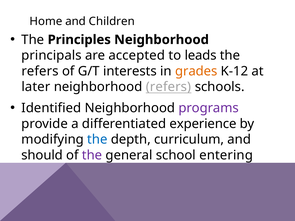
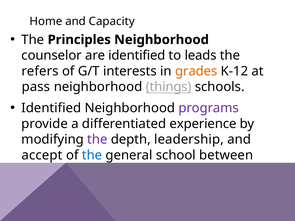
Children: Children -> Capacity (112, 21)
principals: principals -> counselor (52, 55)
are accepted: accepted -> identified (137, 55)
later: later -> pass (36, 87)
neighborhood refers: refers -> things (169, 87)
the colour: blue -> purple (97, 140)
curriculum: curriculum -> leadership (189, 140)
should: should -> accept (42, 155)
the colour: purple -> blue (92, 155)
entering: entering -> between (226, 155)
